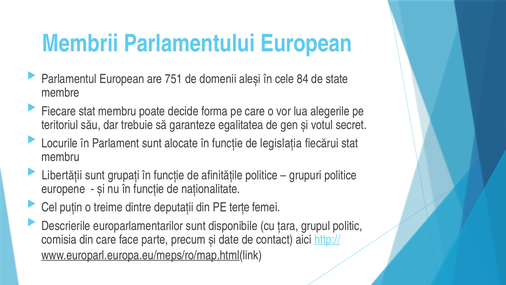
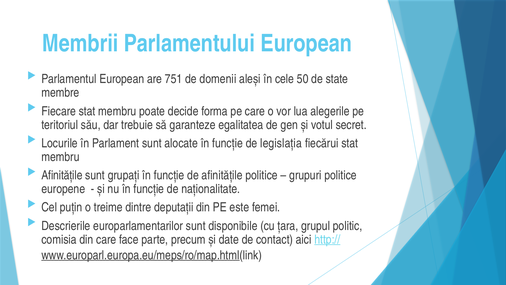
84: 84 -> 50 (303, 79)
Libertății: Libertății -> Afinitățile (62, 175)
terțe: terțe -> este (239, 207)
